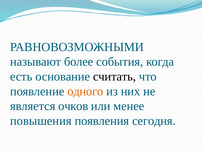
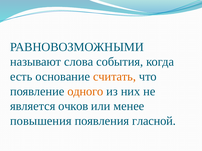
более: более -> слова (79, 62)
считать colour: black -> orange (115, 77)
сегодня: сегодня -> гласной (154, 121)
